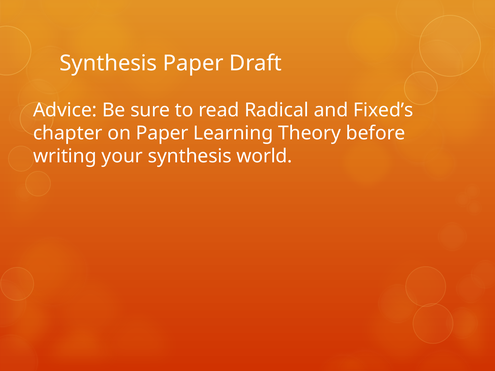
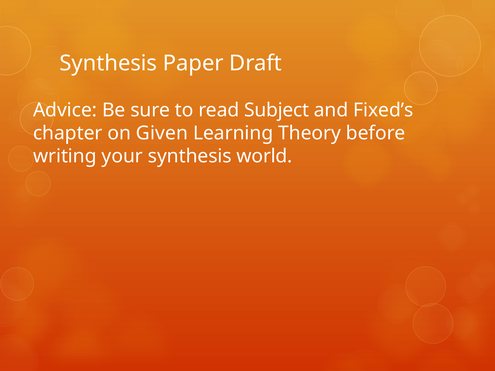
Radical: Radical -> Subject (277, 110)
on Paper: Paper -> Given (162, 133)
